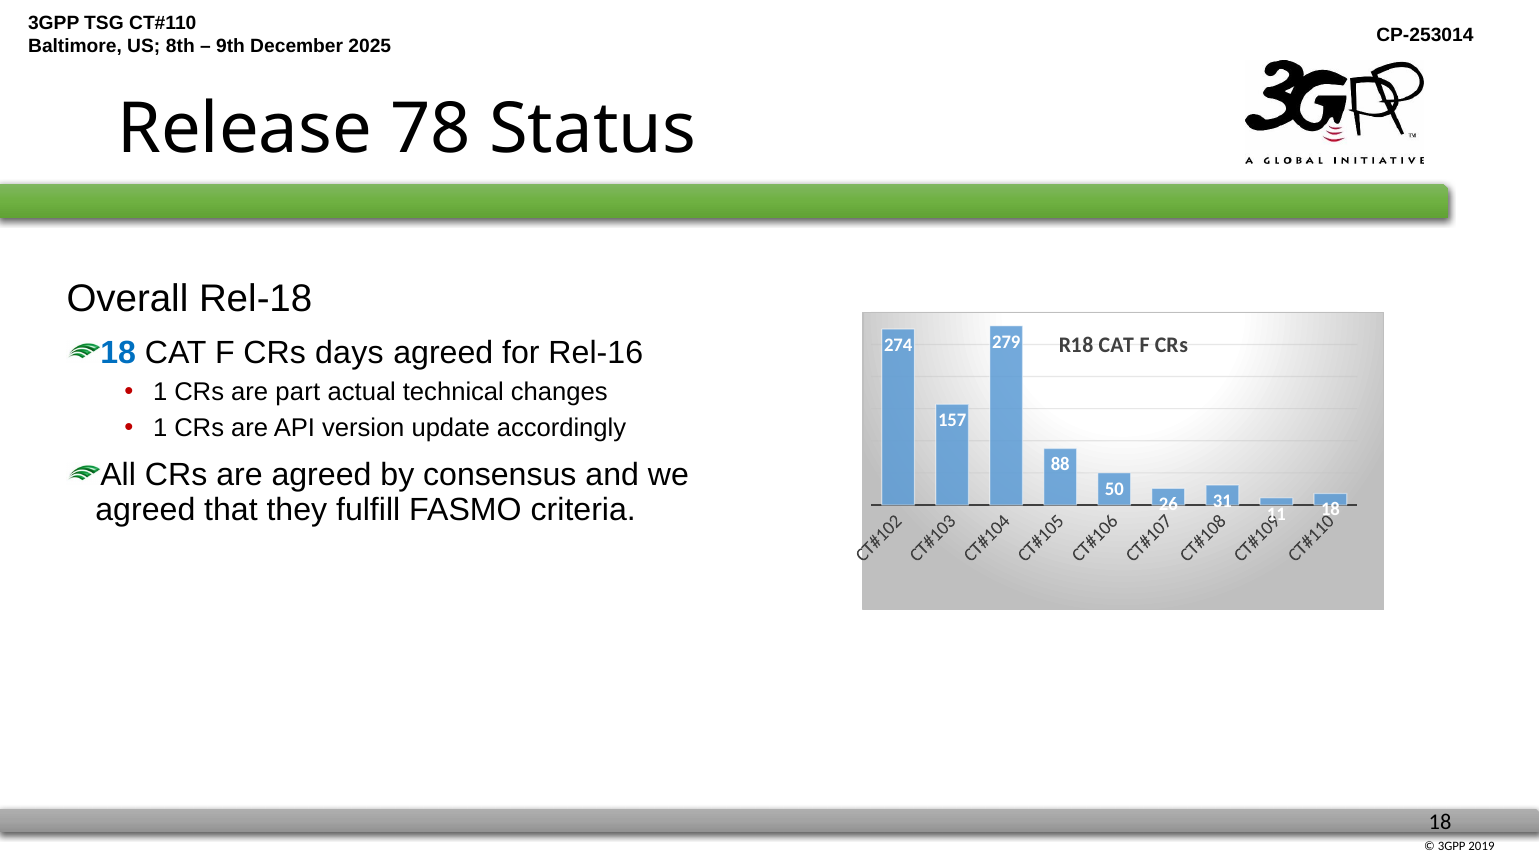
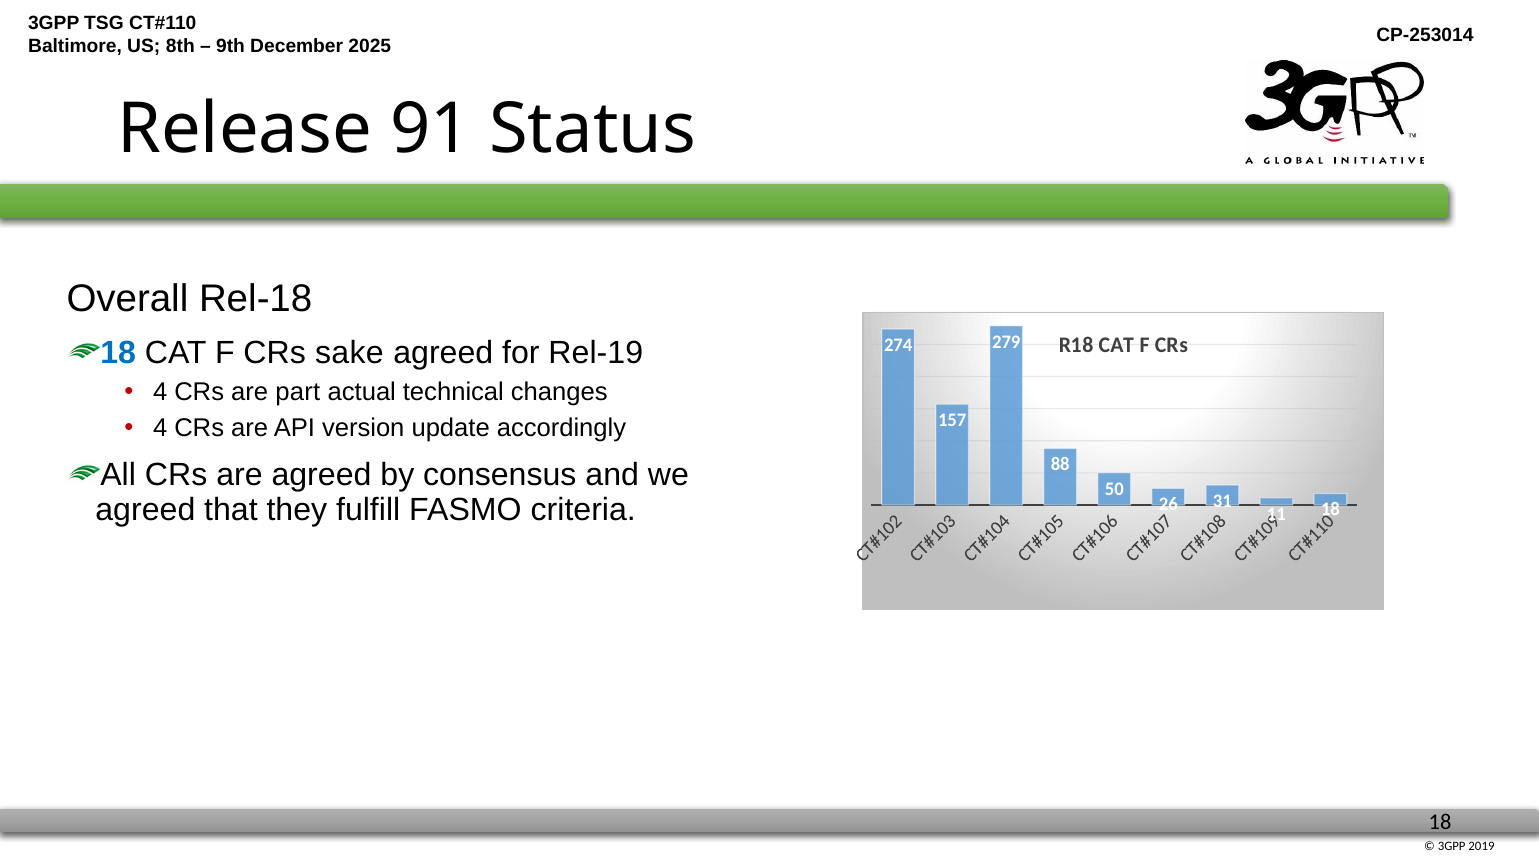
78: 78 -> 91 (431, 129)
days: days -> sake (349, 353)
Rel-16: Rel-16 -> Rel-19 (596, 353)
1: 1 -> 4 (160, 393)
1: 1 -> 4 (160, 428)
